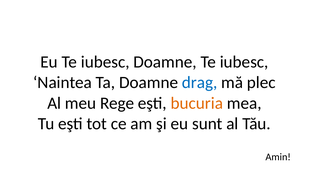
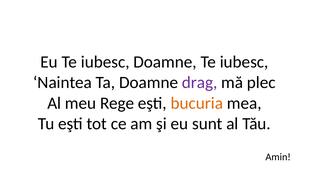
drag colour: blue -> purple (200, 82)
